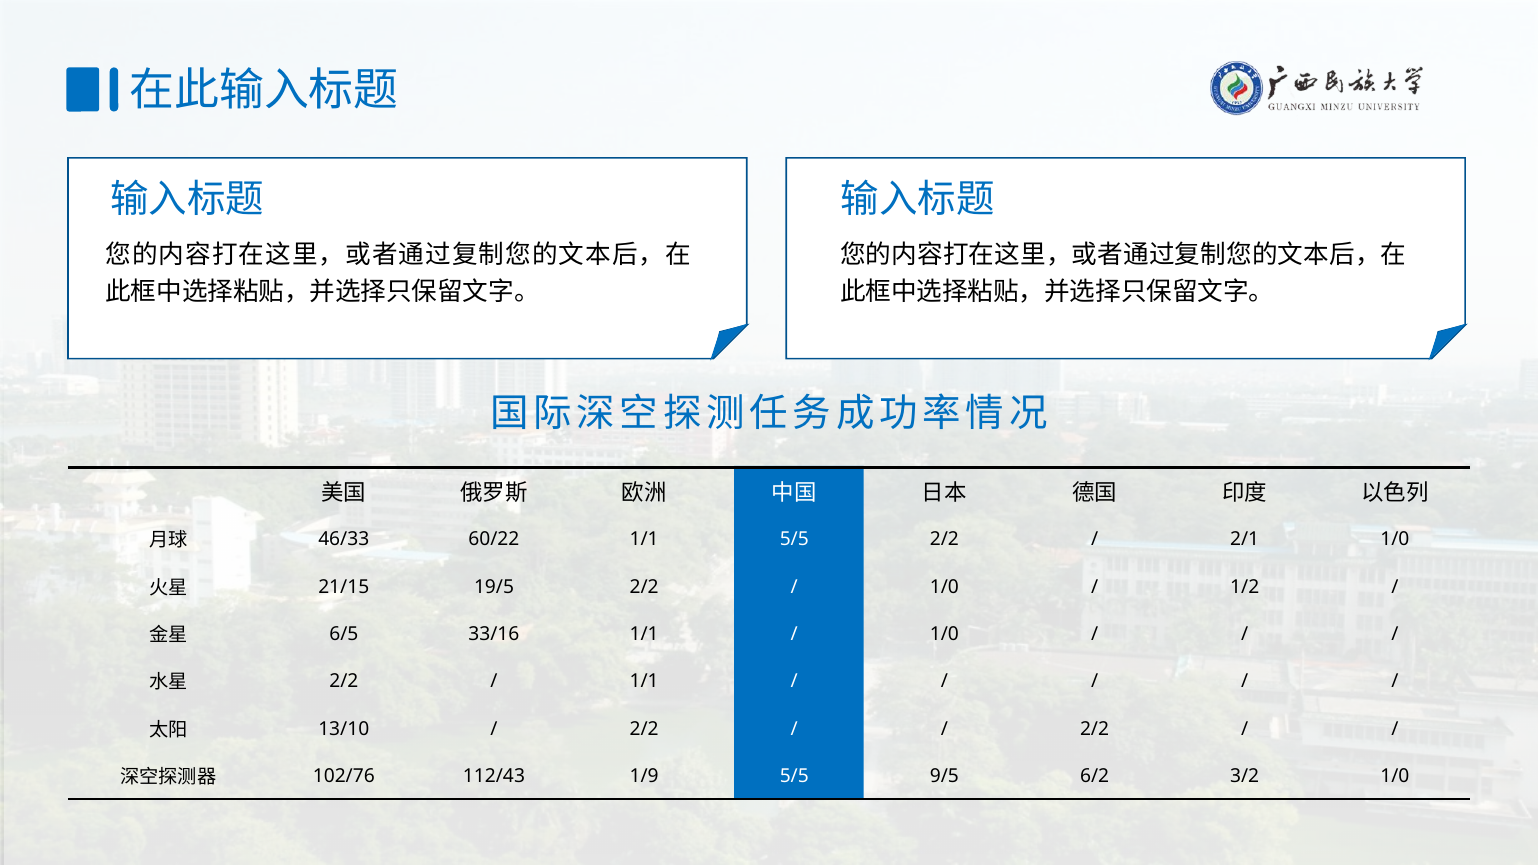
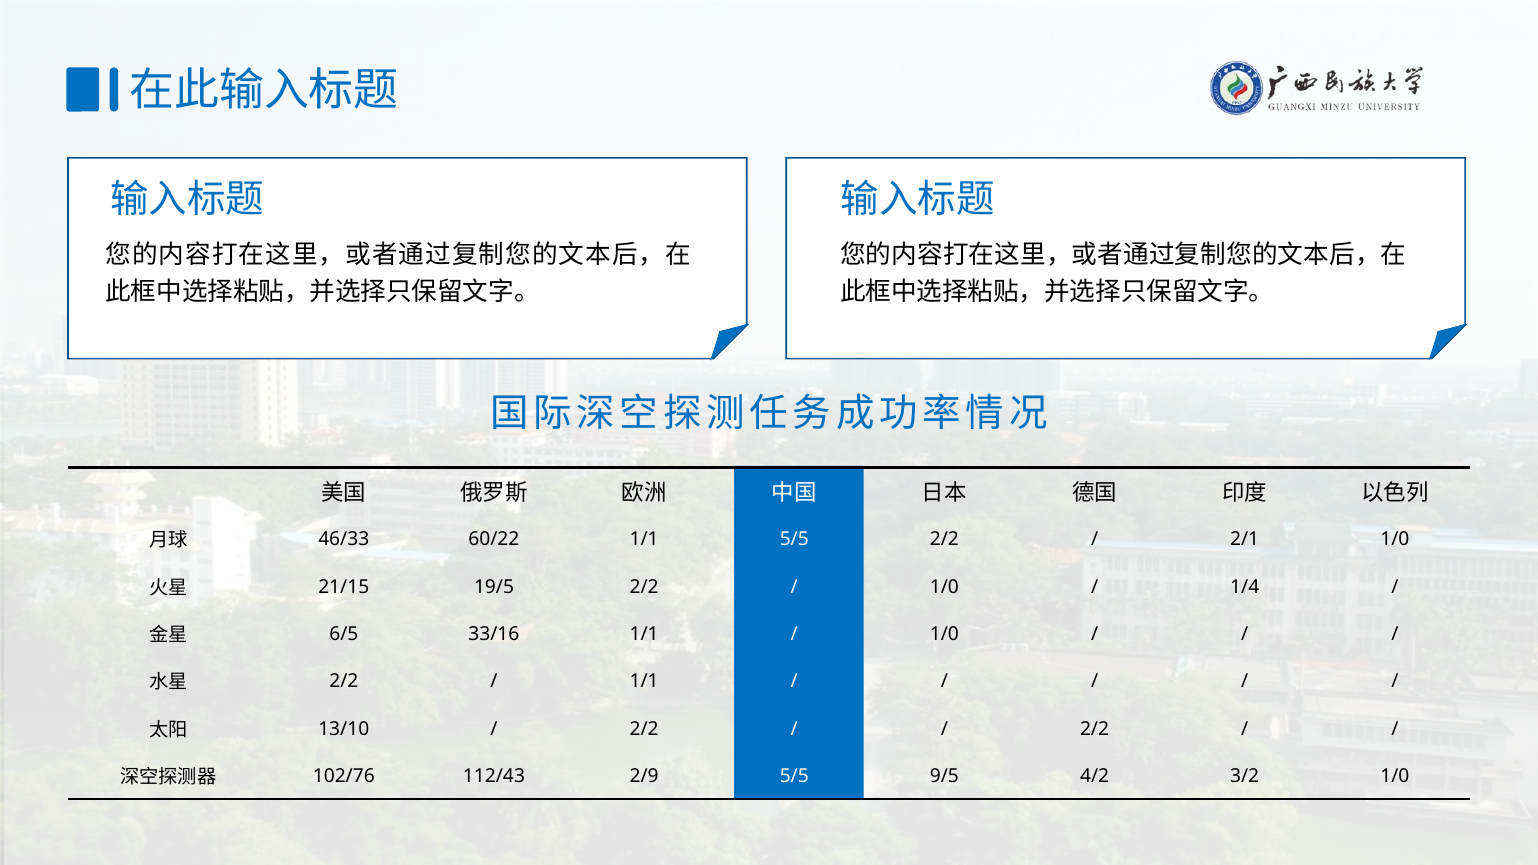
1/2: 1/2 -> 1/4 (1245, 587)
1/9: 1/9 -> 2/9 (644, 777)
6/2: 6/2 -> 4/2 (1095, 777)
